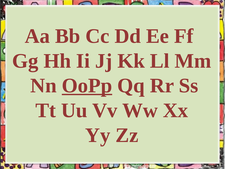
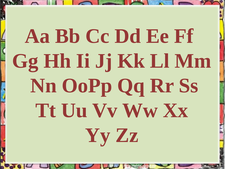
OoPp underline: present -> none (87, 86)
